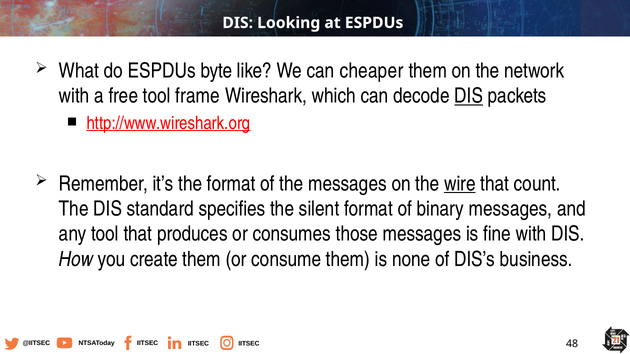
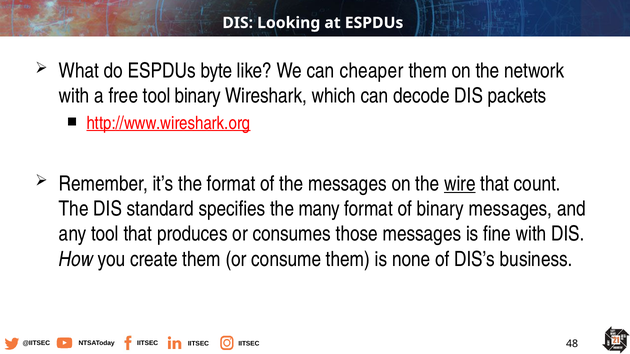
tool frame: frame -> binary (198, 96)
DIS underline: present -> none (469, 96)
silent: silent -> many (319, 209)
